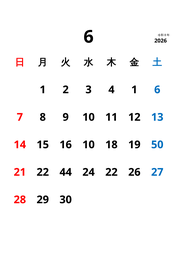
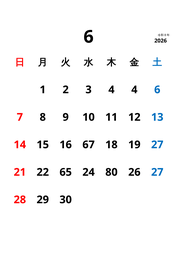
4 1: 1 -> 4 (134, 90)
16 10: 10 -> 67 (89, 145)
19 50: 50 -> 27 (157, 145)
44: 44 -> 65 (66, 172)
24 22: 22 -> 80 (111, 172)
